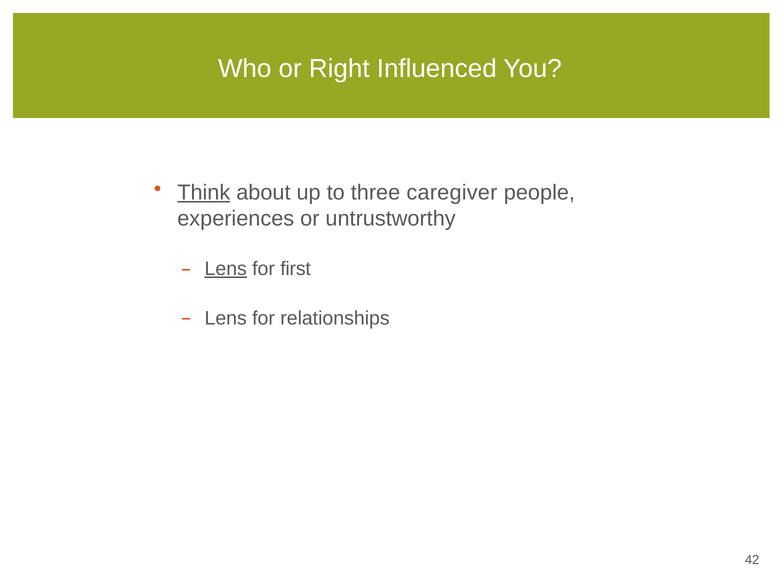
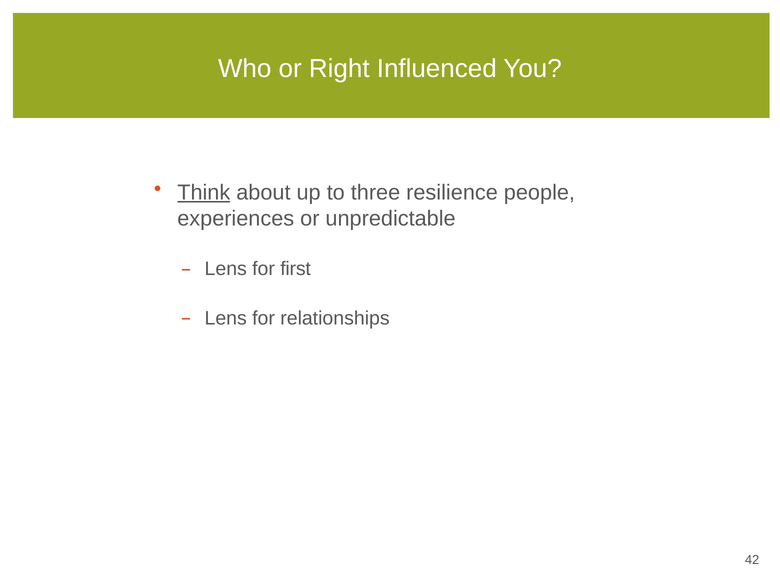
caregiver: caregiver -> resilience (452, 192)
untrustworthy: untrustworthy -> unpredictable (391, 218)
Lens underline: present -> none (226, 269)
